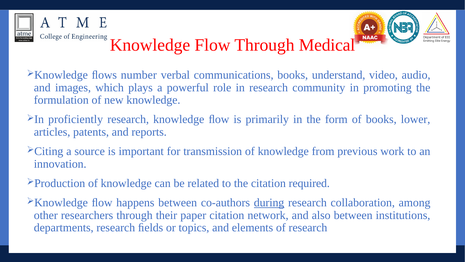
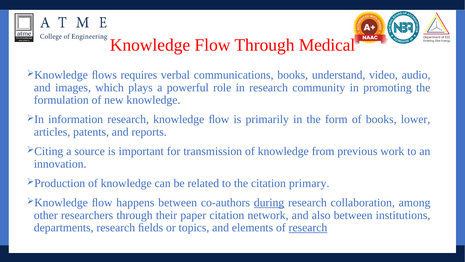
number: number -> requires (139, 75)
proficiently: proficiently -> information (76, 119)
required: required -> primary (309, 183)
research underline: none -> present (308, 227)
